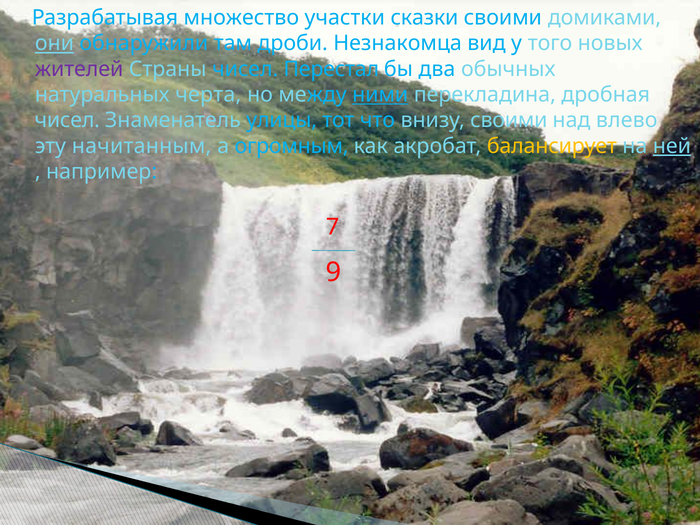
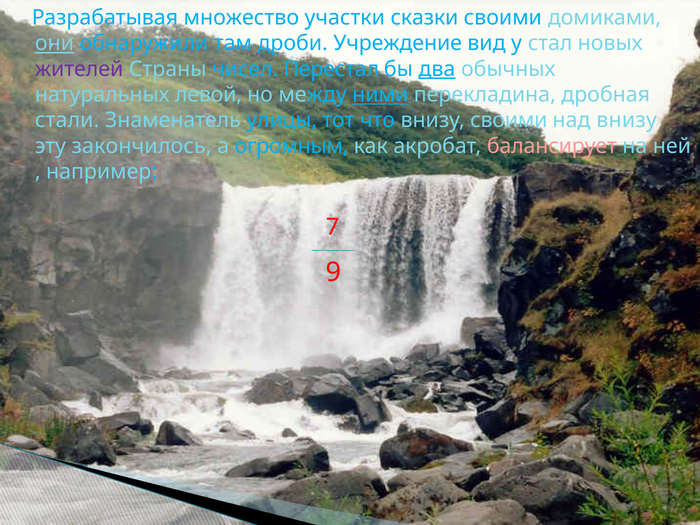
Незнакомца: Незнакомца -> Учреждение (398, 43)
того: того -> стал (550, 43)
два underline: none -> present (437, 69)
черта: черта -> левой (208, 95)
чисел: чисел -> стали (67, 120)
над влево: влево -> внизу (627, 120)
начитанным: начитанным -> закончилось (142, 146)
балансирует colour: yellow -> pink (552, 146)
ней underline: present -> none (672, 146)
